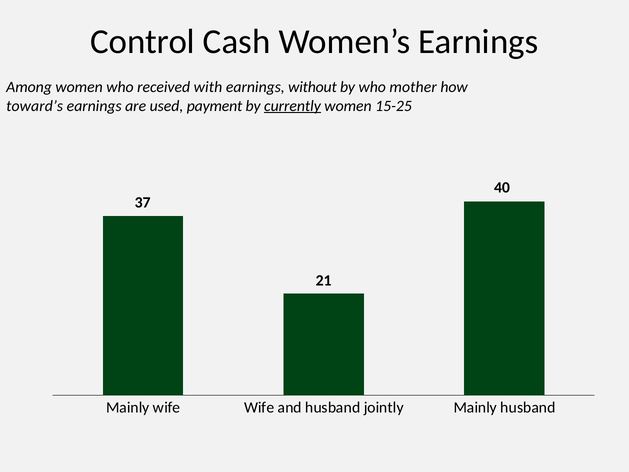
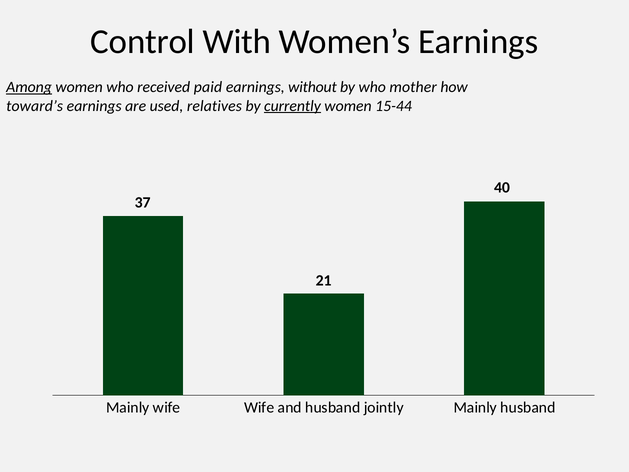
Cash: Cash -> With (237, 42)
Among underline: none -> present (29, 87)
with: with -> paid (208, 87)
payment: payment -> relatives (214, 106)
15-25: 15-25 -> 15-44 (394, 106)
